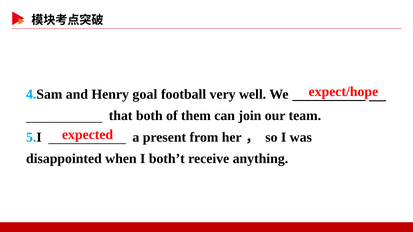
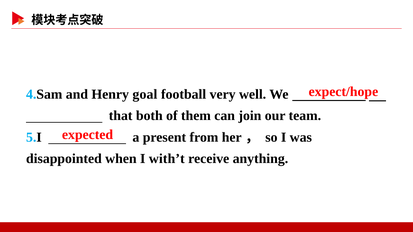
both’t: both’t -> with’t (167, 159)
